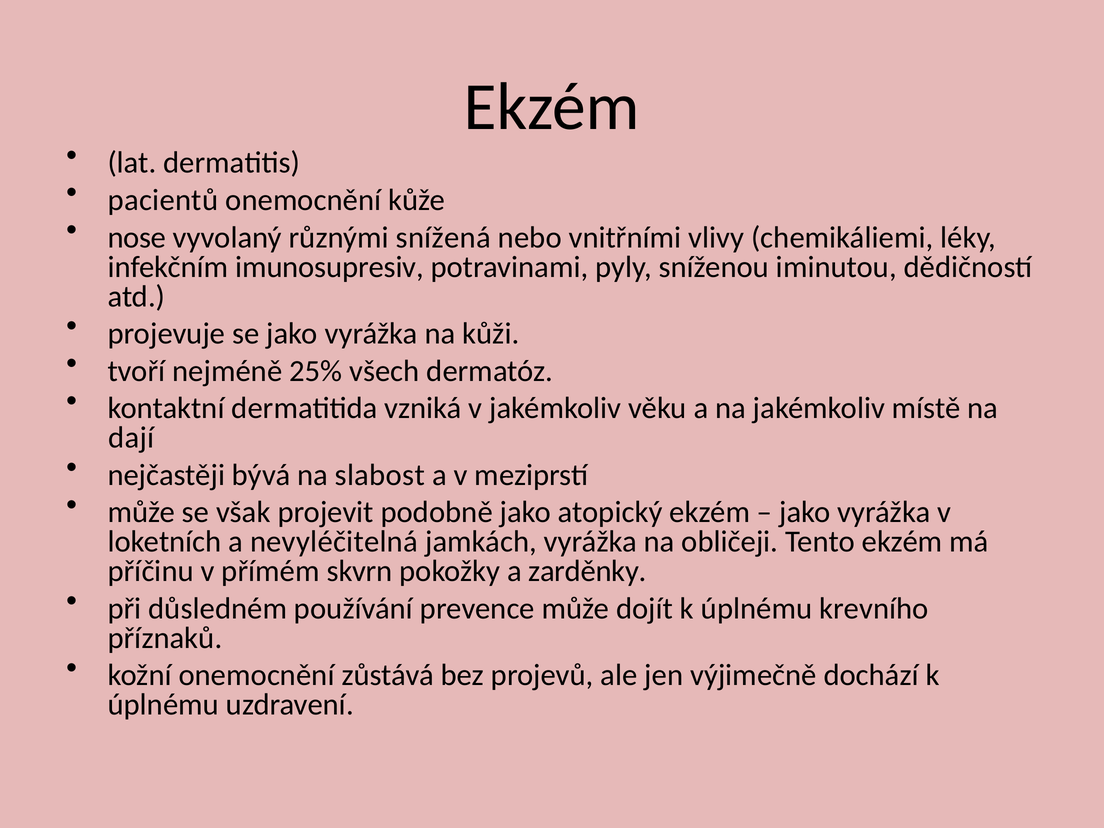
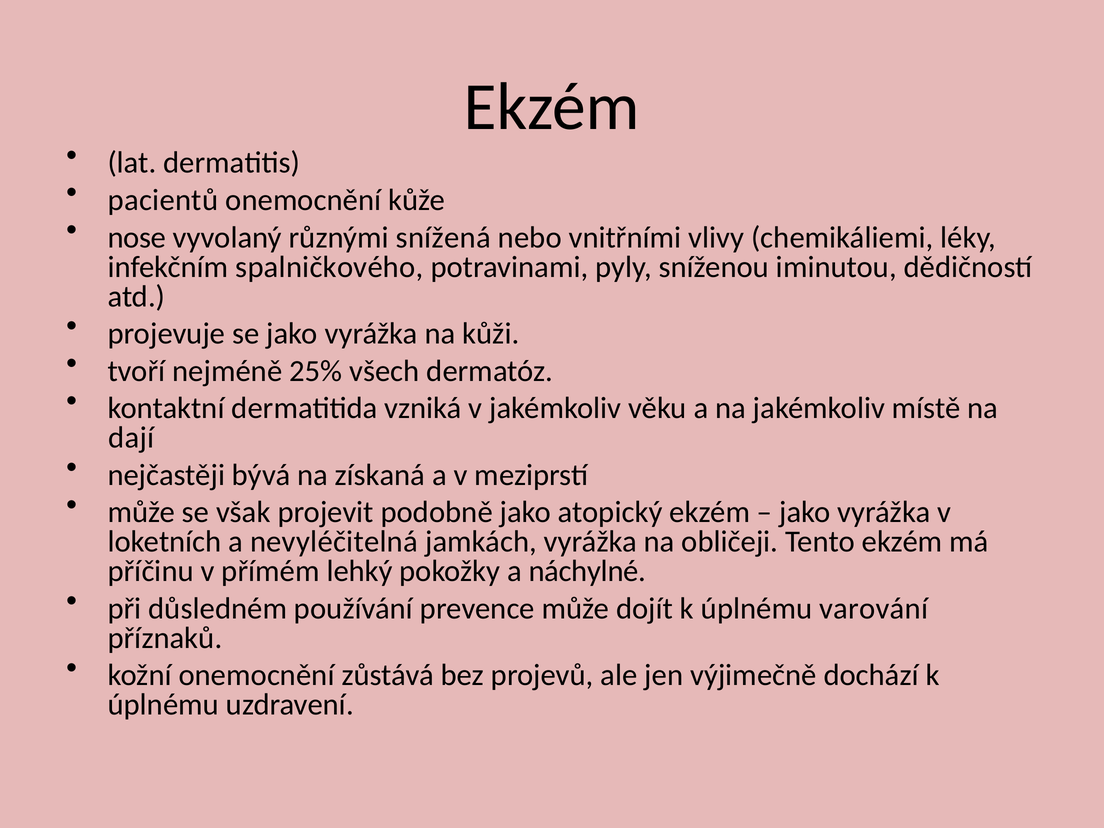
imunosupresiv: imunosupresiv -> spalničkového (329, 267)
slabost: slabost -> získaná (380, 475)
skvrn: skvrn -> lehký (360, 571)
zarděnky: zarděnky -> náchylné (587, 571)
krevního: krevního -> varování (874, 609)
